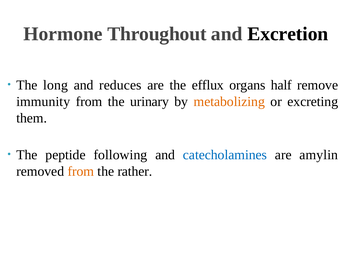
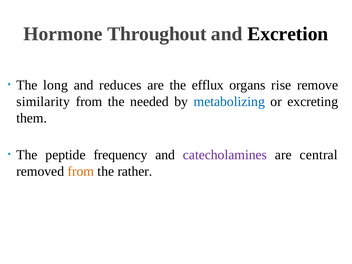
half: half -> rise (281, 85)
immunity: immunity -> similarity (43, 102)
urinary: urinary -> needed (150, 102)
metabolizing colour: orange -> blue (229, 102)
following: following -> frequency (121, 155)
catecholamines colour: blue -> purple (225, 155)
amylin: amylin -> central (319, 155)
